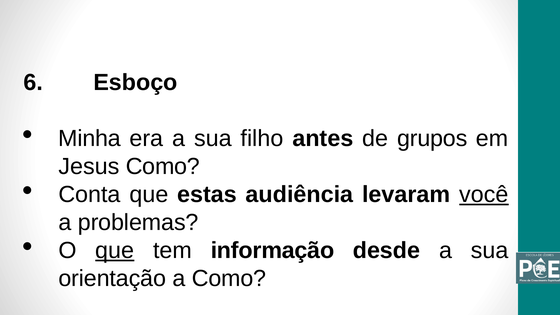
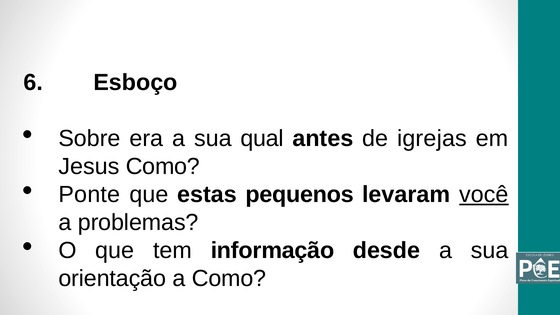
Minha: Minha -> Sobre (89, 138)
filho: filho -> qual (262, 138)
grupos: grupos -> igrejas (432, 138)
Conta: Conta -> Ponte (89, 194)
audiência: audiência -> pequenos (300, 194)
que underline: present -> none (115, 250)
